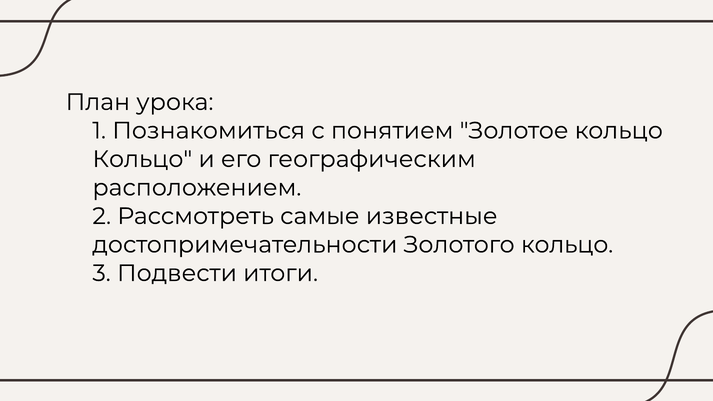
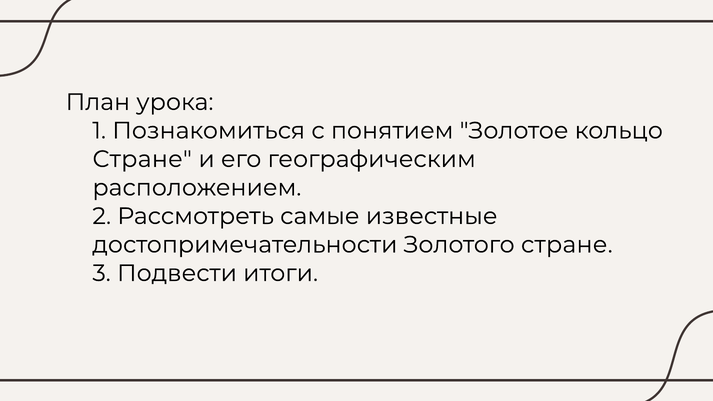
Кольцо: Кольцо -> Стране (142, 159)
Золотого кольцо: кольцо -> стране (567, 245)
